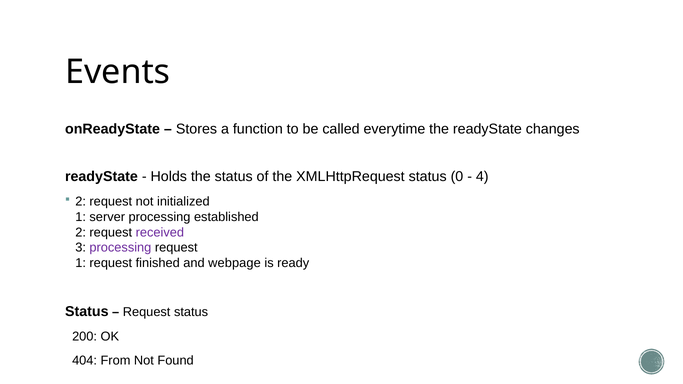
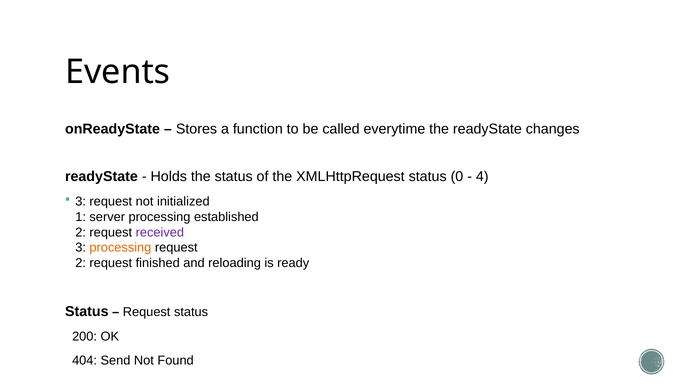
2: 2 -> 3 (81, 202)
processing colour: purple -> orange (120, 248)
1: 1 -> 2 (81, 263)
webpage: webpage -> reloading (235, 263)
From: From -> Send (115, 360)
